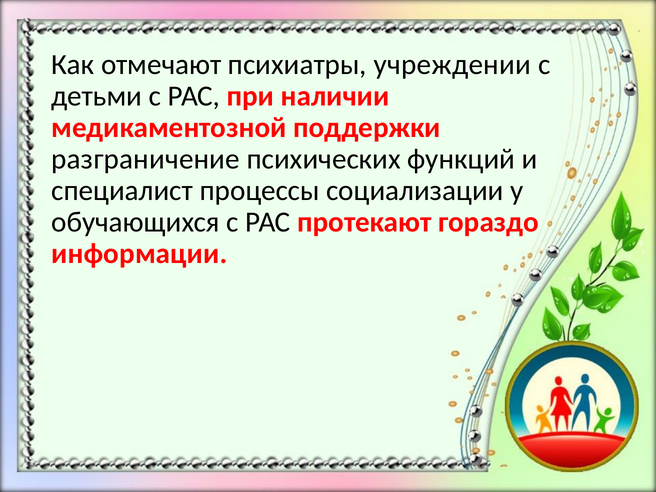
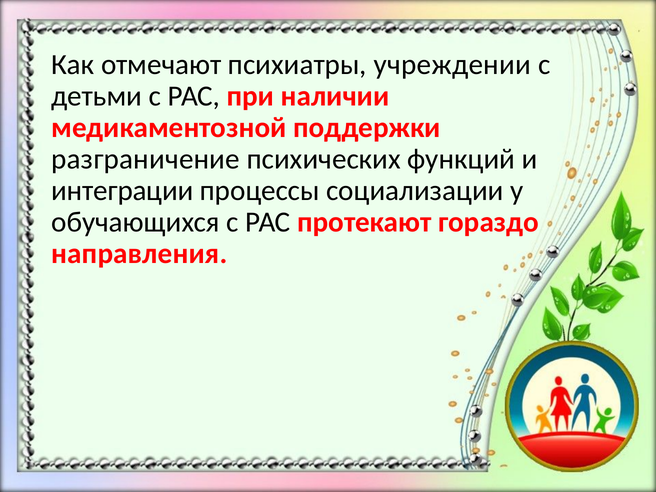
специалист: специалист -> интеграции (122, 191)
информации: информации -> направления (139, 254)
